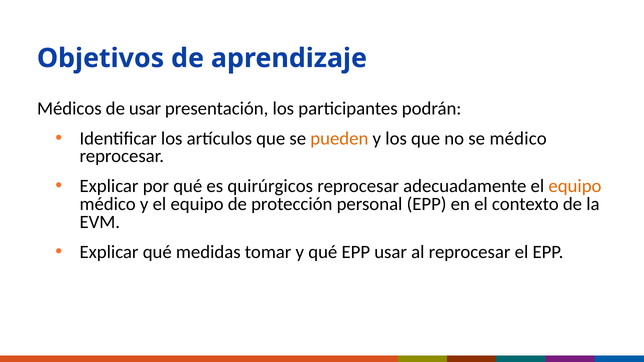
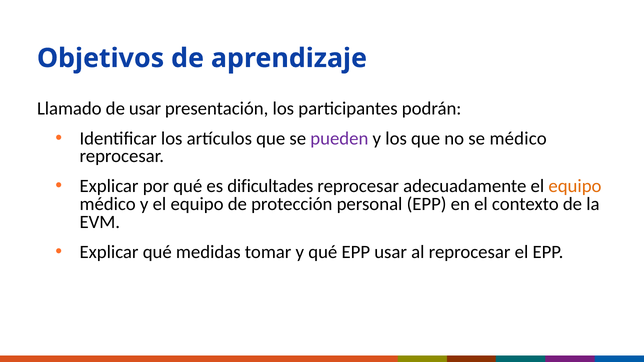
Médicos: Médicos -> Llamado (69, 108)
pueden colour: orange -> purple (339, 138)
quirúrgicos: quirúrgicos -> dificultades (270, 186)
